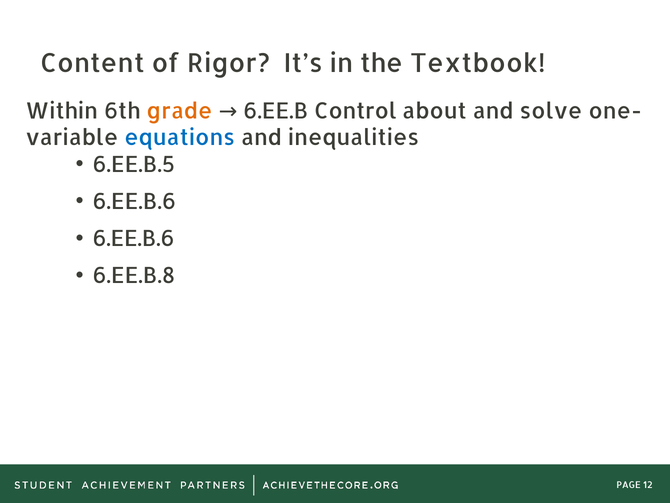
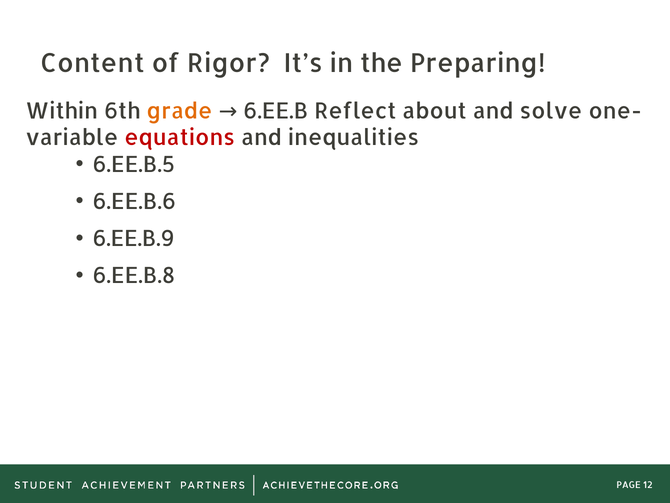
Textbook: Textbook -> Preparing (478, 64)
Control: Control -> Reflect (355, 111)
equations colour: blue -> red (180, 138)
6.EE.B.6: 6.EE.B.6 -> 6.EE.B.9 (133, 239)
